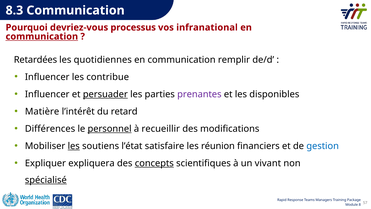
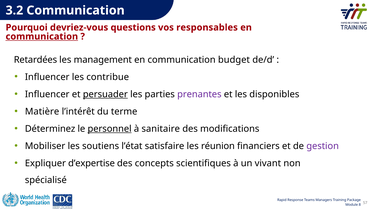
8.3: 8.3 -> 3.2 (14, 10)
processus: processus -> questions (133, 27)
infranational: infranational -> responsables (207, 27)
quotidiennes: quotidiennes -> management (103, 60)
remplir: remplir -> budget (234, 60)
retard: retard -> terme (124, 111)
Différences: Différences -> Déterminez (50, 129)
recueillir: recueillir -> sanitaire (161, 129)
les underline: present -> none (74, 146)
gestion colour: blue -> purple (323, 146)
expliquera: expliquera -> dʼexpertise (92, 163)
concepts underline: present -> none (154, 163)
spécialisé underline: present -> none (46, 180)
